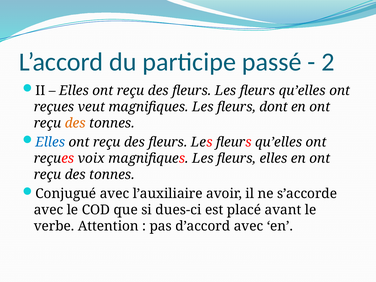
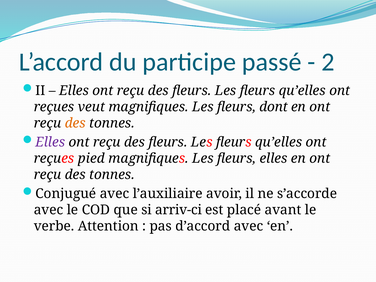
Elles colour: blue -> purple (50, 142)
voix: voix -> pied (91, 158)
dues-ci: dues-ci -> arriv-ci (179, 210)
